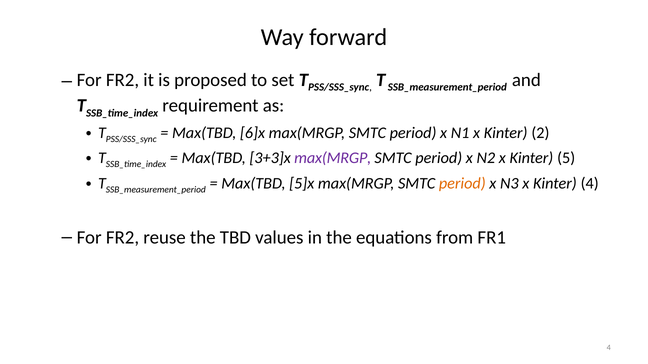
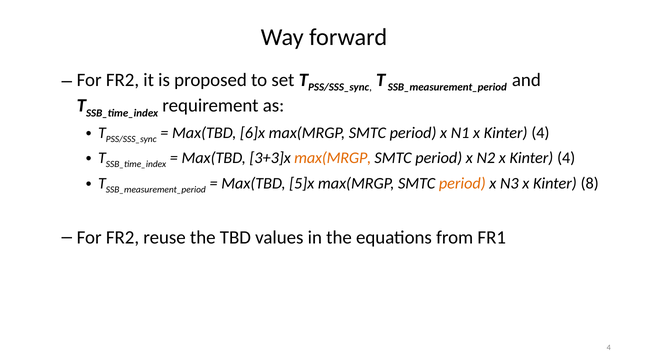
N1 x Kinter 2: 2 -> 4 (540, 133)
max(MRGP colour: purple -> orange (333, 158)
N2 x Kinter 5: 5 -> 4 (566, 158)
Kinter 4: 4 -> 8 (590, 184)
